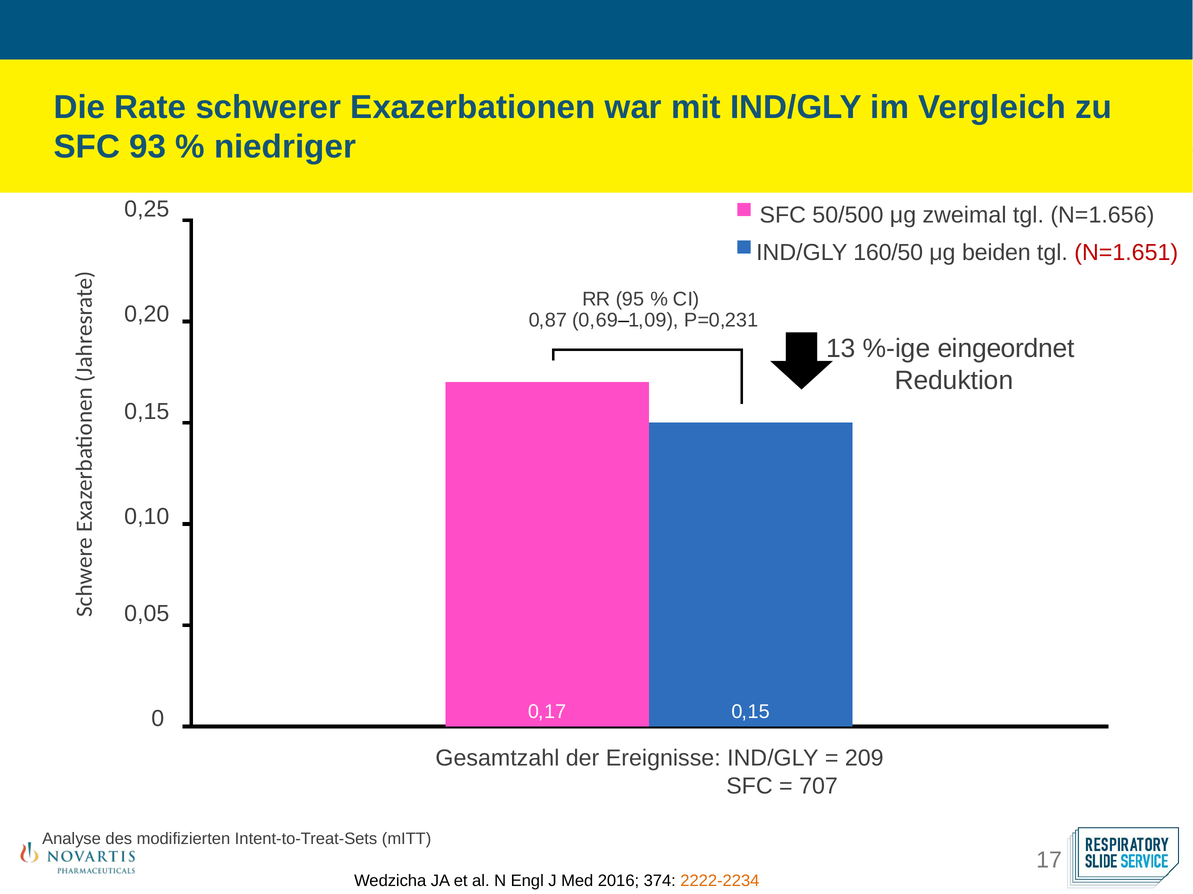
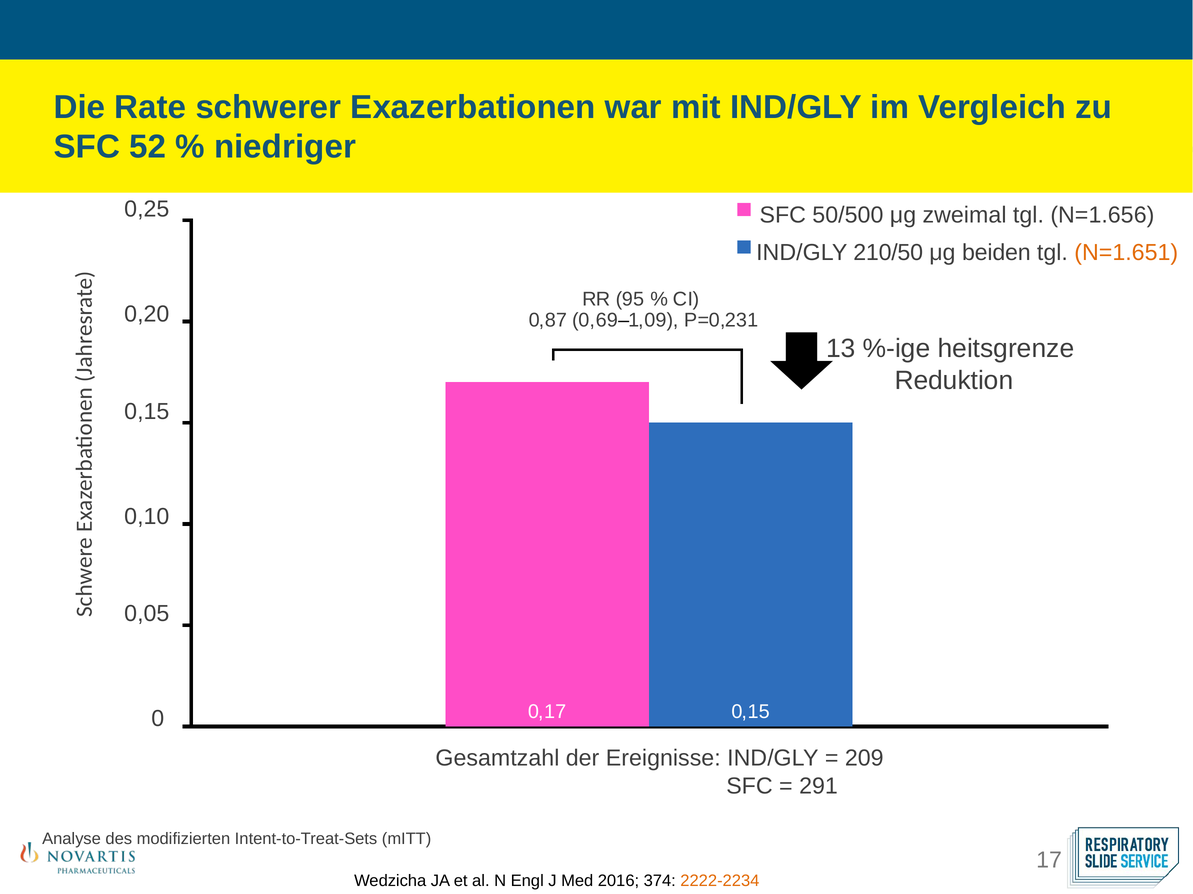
93: 93 -> 52 (148, 147)
160/50: 160/50 -> 210/50 (888, 253)
N=1.651 colour: red -> orange (1126, 253)
eingeordnet: eingeordnet -> heitsgrenze (1006, 349)
707: 707 -> 291 (819, 787)
